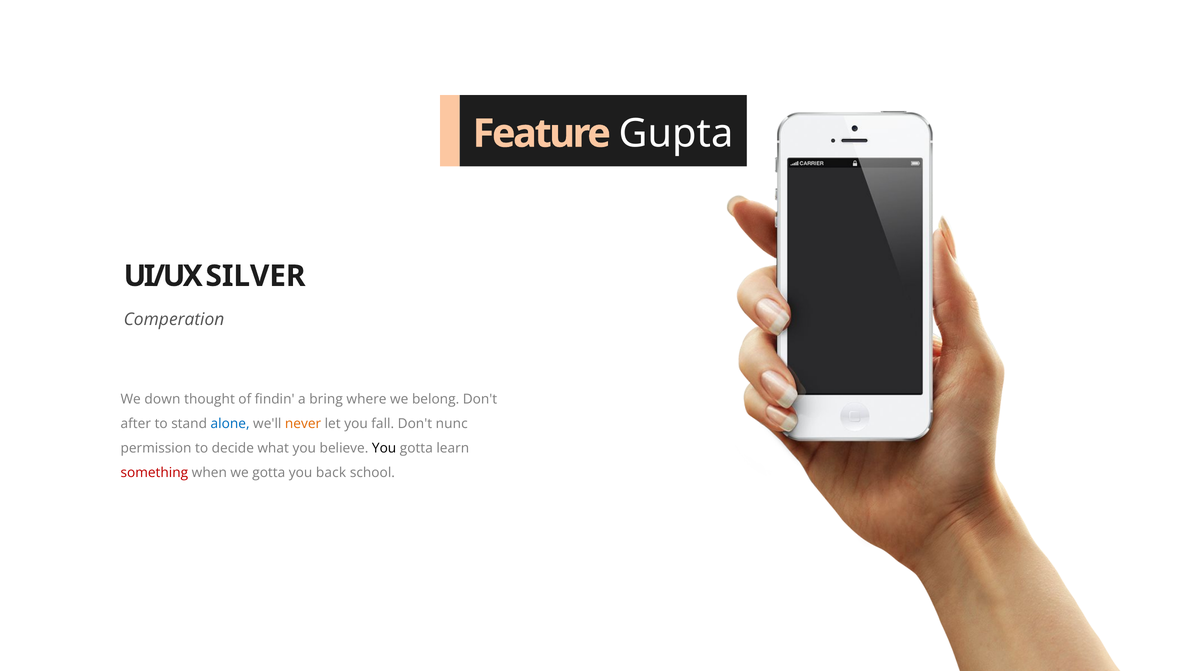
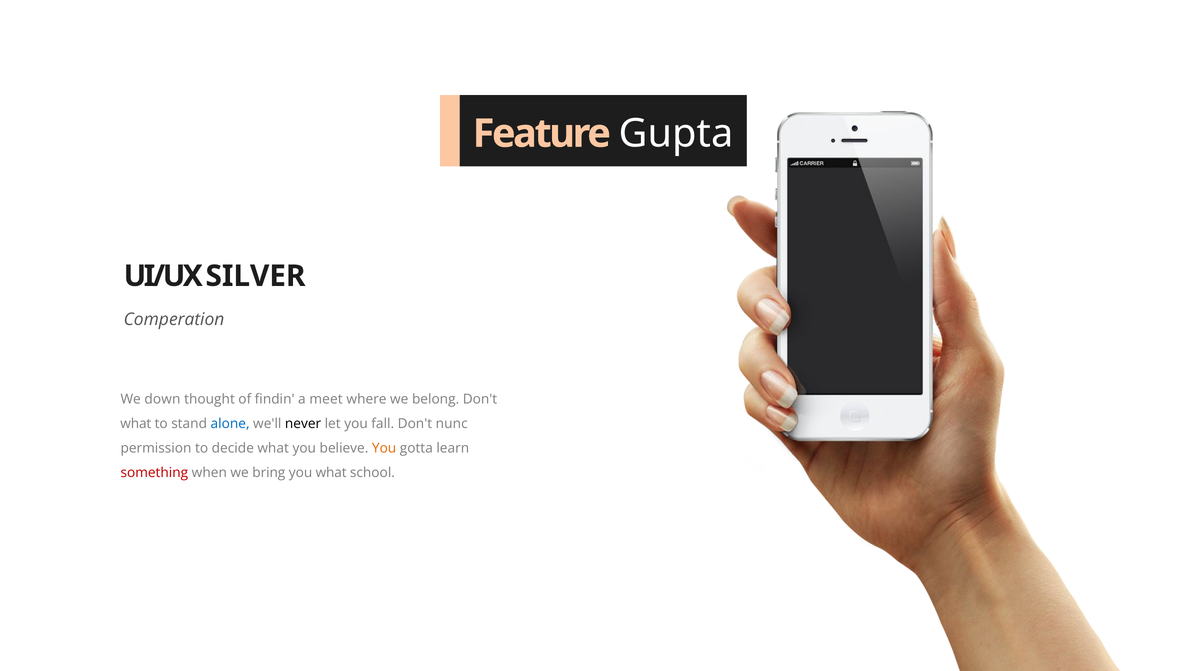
bring: bring -> meet (326, 399)
after: after -> what (136, 424)
never colour: orange -> black (303, 424)
You colour: black -> orange (384, 448)
we gotta: gotta -> bring (269, 473)
you back: back -> what (331, 473)
